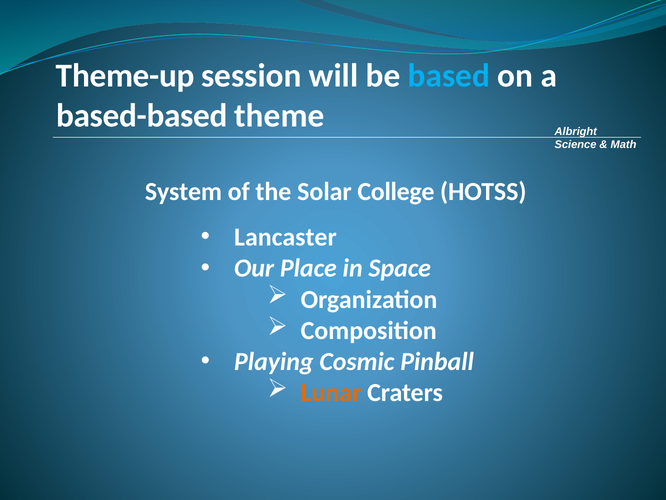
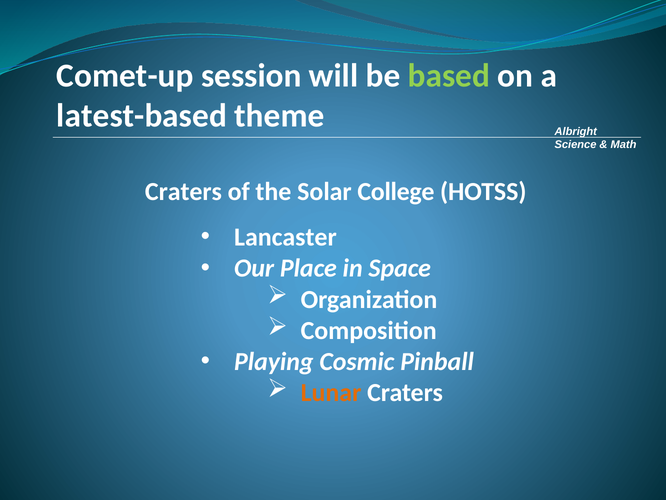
Theme-up: Theme-up -> Comet-up (125, 76)
based colour: light blue -> light green (449, 76)
based-based: based-based -> latest-based (142, 115)
System: System -> Craters (183, 192)
